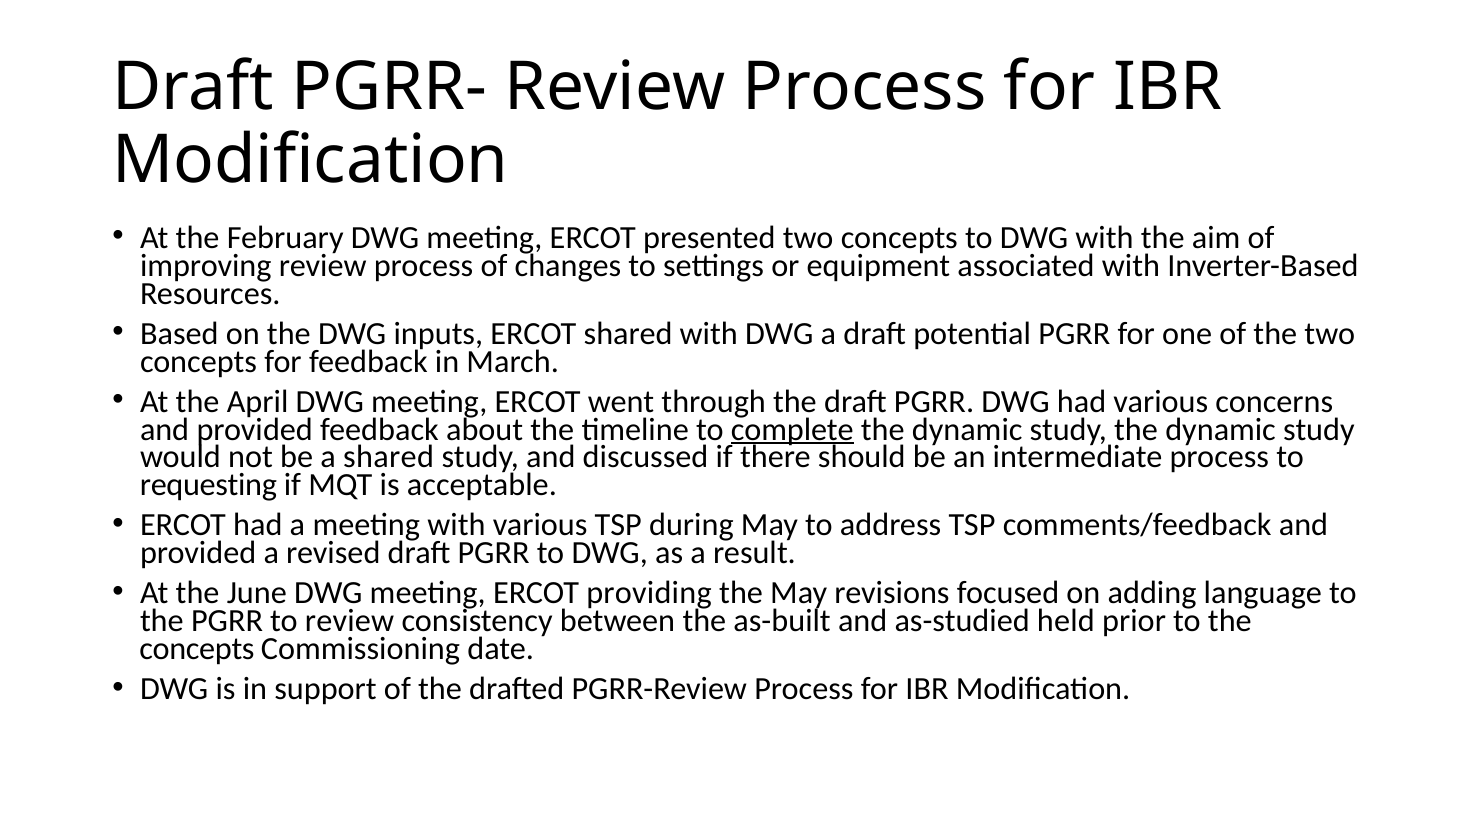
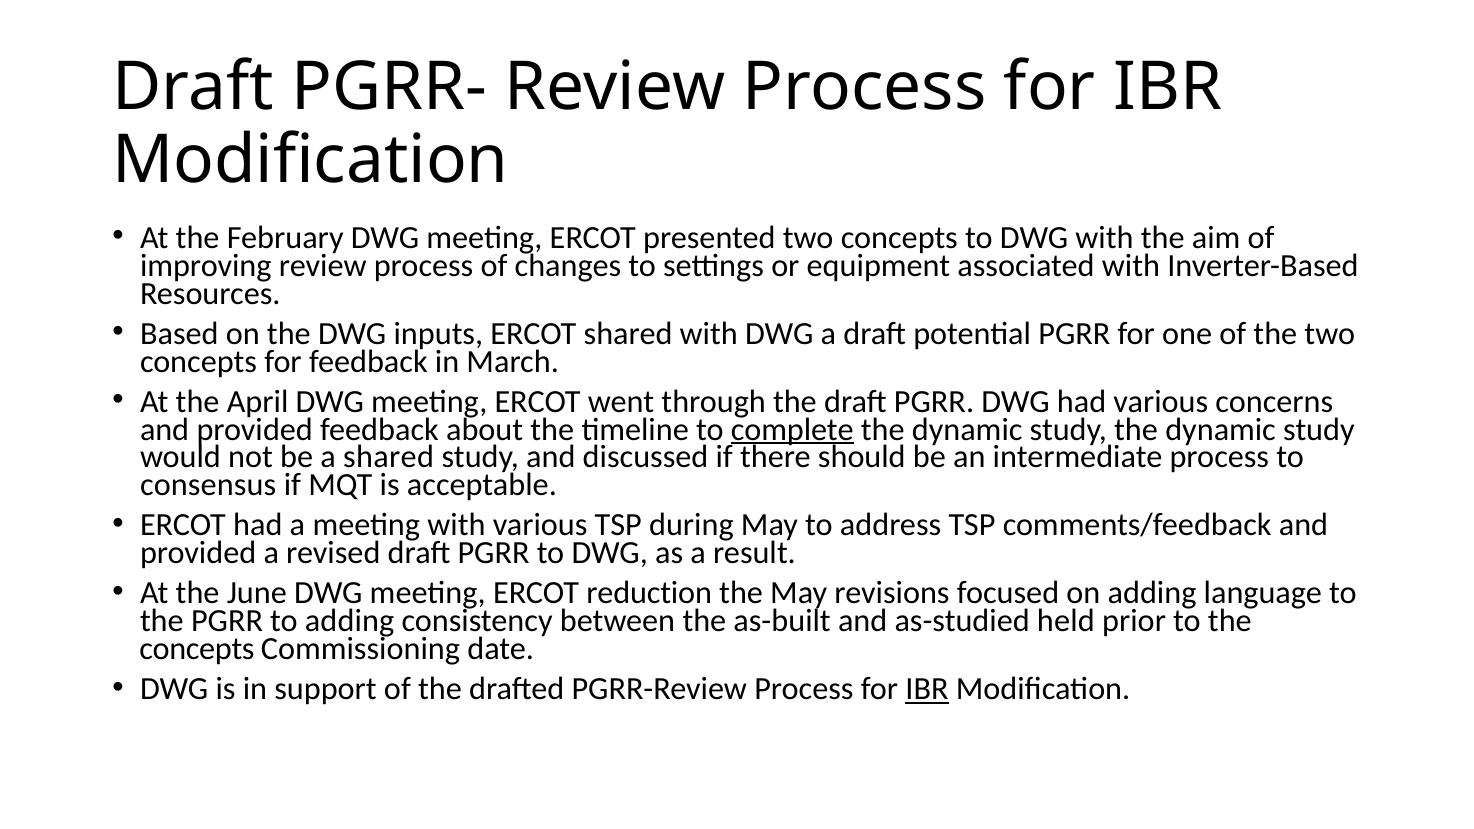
requesting: requesting -> consensus (208, 485)
providing: providing -> reduction (649, 593)
to review: review -> adding (350, 621)
IBR underline: none -> present (927, 689)
